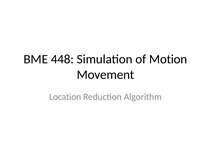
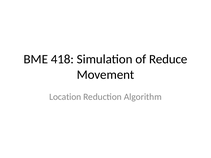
448: 448 -> 418 (62, 59)
Motion: Motion -> Reduce (168, 59)
